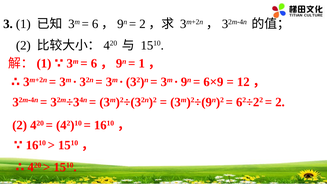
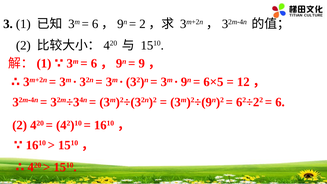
1: 1 -> 9 (142, 63)
6×9: 6×9 -> 6×5 (213, 82)
2: 2 -> 6 (280, 102)
